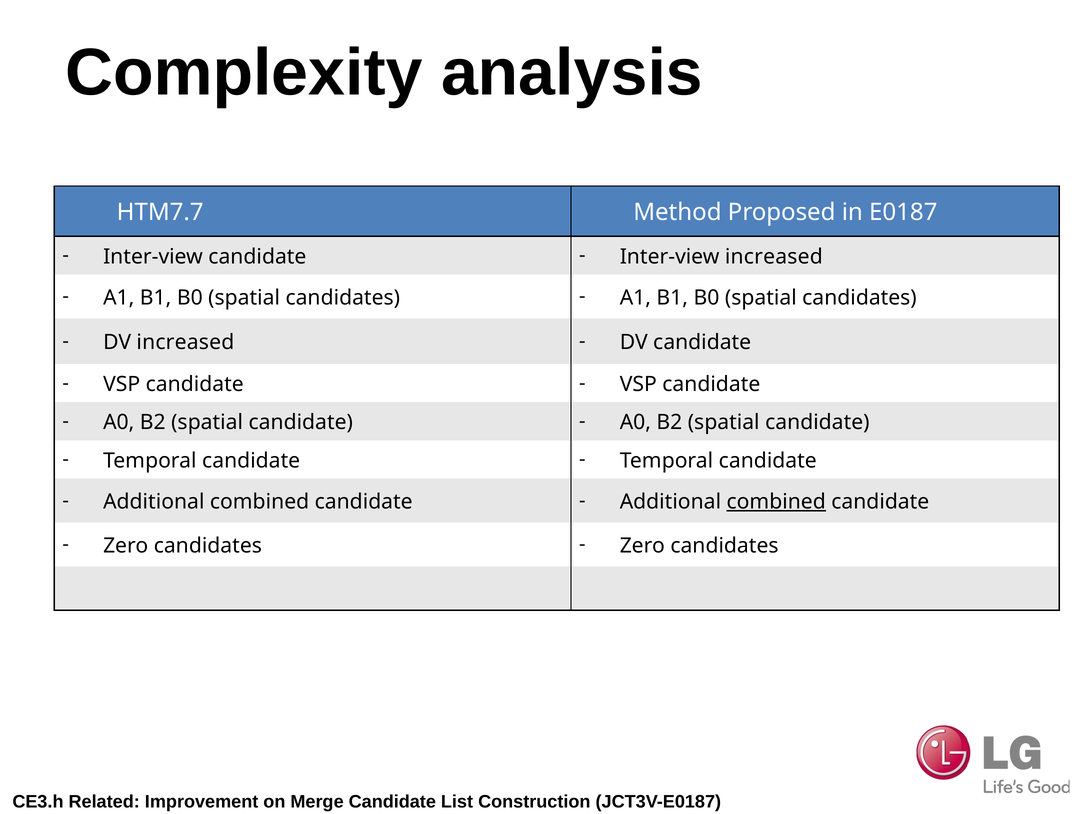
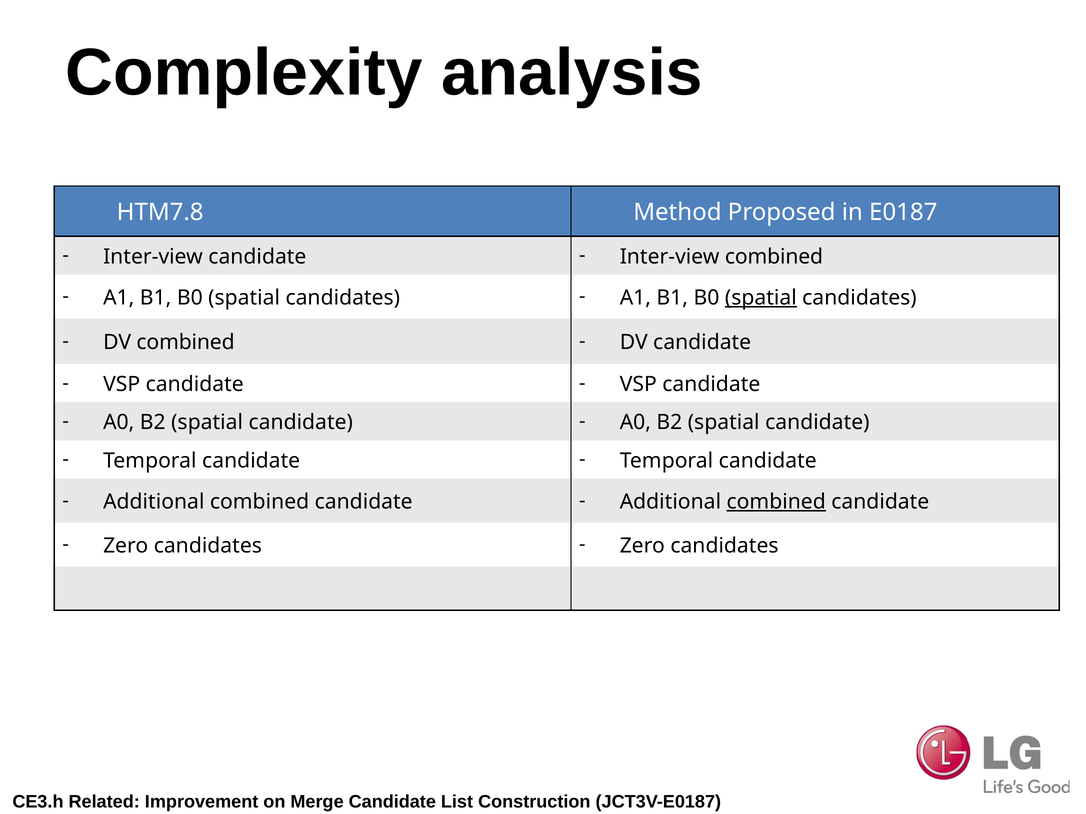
HTM7.7: HTM7.7 -> HTM7.8 (160, 213)
Inter-view increased: increased -> combined (774, 257)
spatial underline: none -> present (761, 298)
DV increased: increased -> combined (186, 343)
